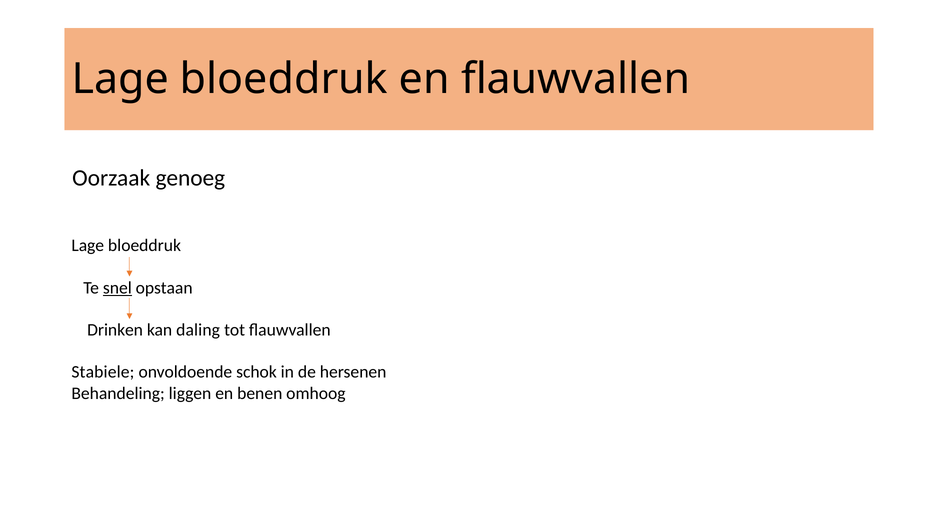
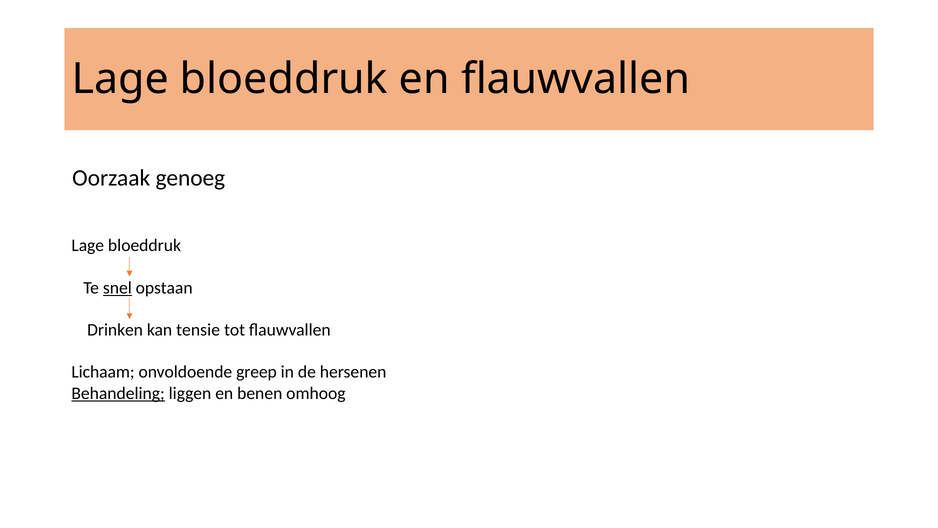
daling: daling -> tensie (198, 330)
Stabiele: Stabiele -> Lichaam (103, 372)
schok: schok -> greep (257, 372)
Behandeling underline: none -> present (118, 393)
